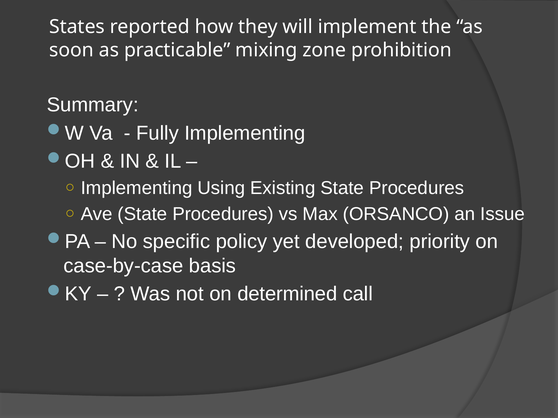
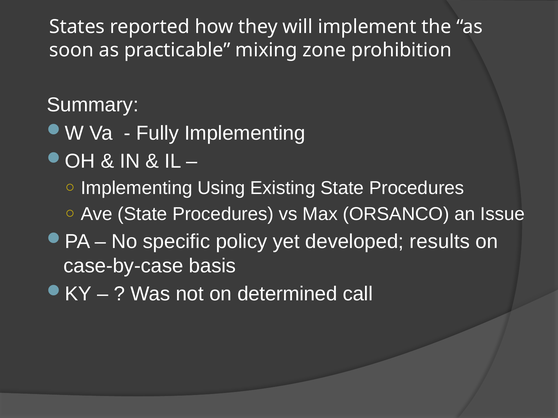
priority: priority -> results (440, 242)
